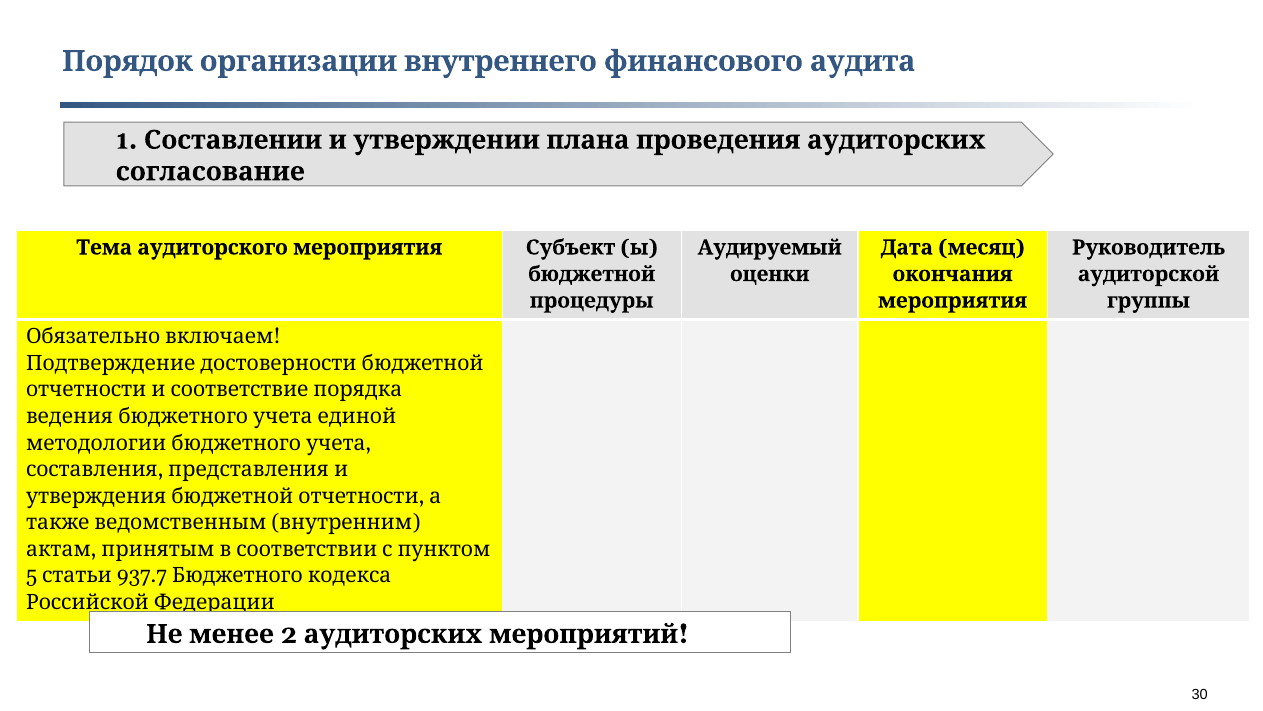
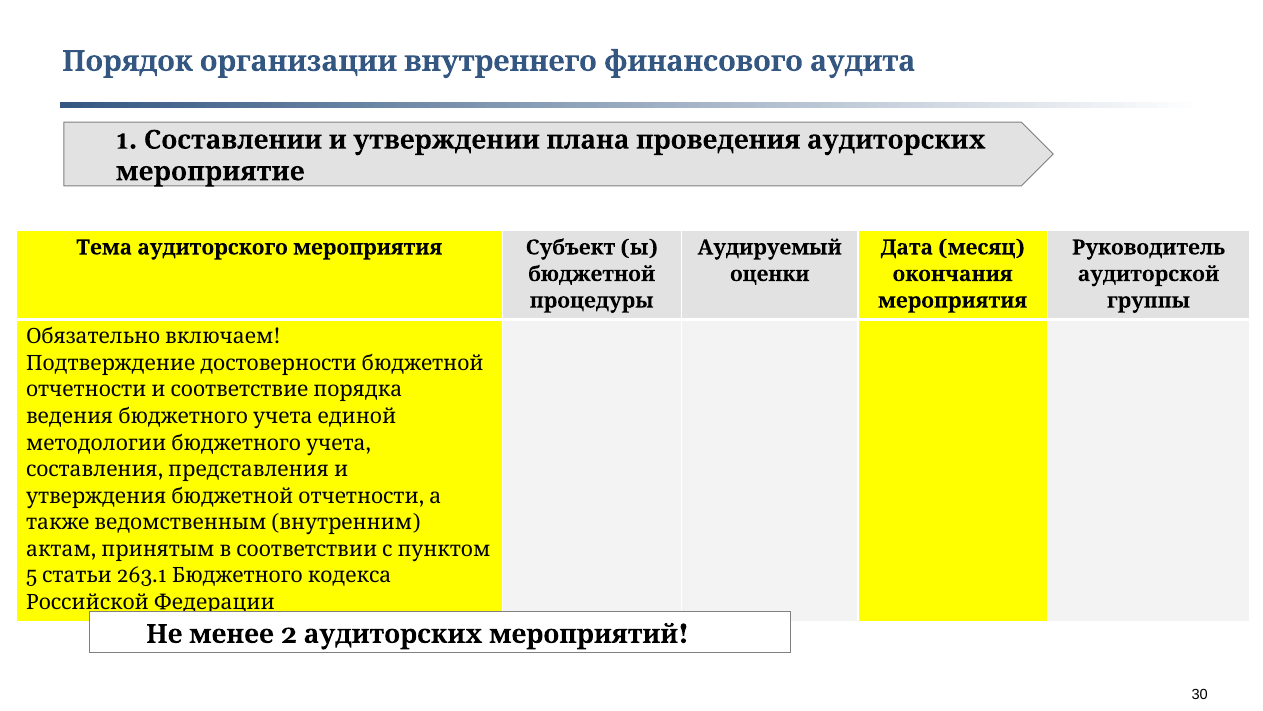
согласование: согласование -> мероприятие (210, 172)
937.7: 937.7 -> 263.1 (142, 576)
